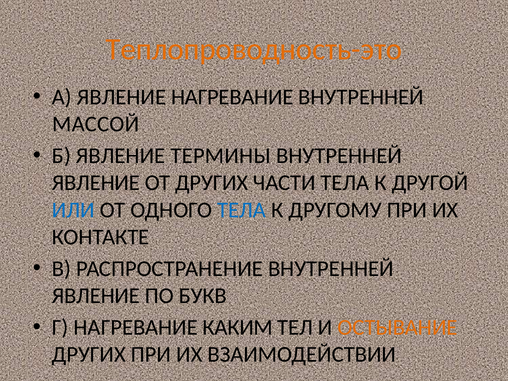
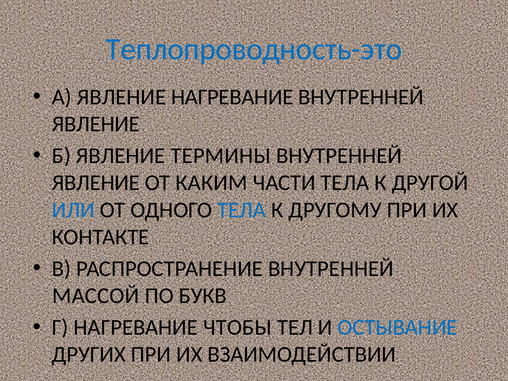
Теплопроводность-это colour: orange -> blue (254, 49)
МАССОЙ: МАССОЙ -> ЯВЛЕНИЕ (96, 124)
ОТ ДРУГИХ: ДРУГИХ -> КАКИМ (211, 183)
ЯВЛЕНИЕ: ЯВЛЕНИЕ -> МАССОЙ (96, 296)
КАКИМ: КАКИМ -> ЧТОБЫ (237, 327)
ОСТЫВАНИЕ colour: orange -> blue (398, 327)
